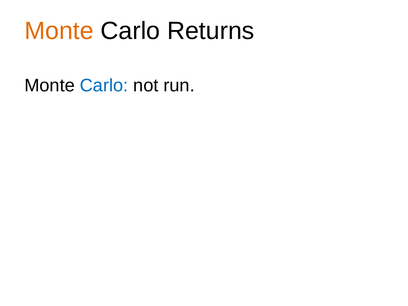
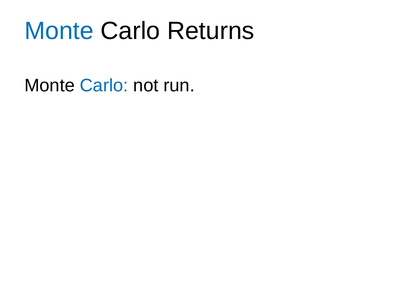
Monte colour: orange -> blue (59, 31)
